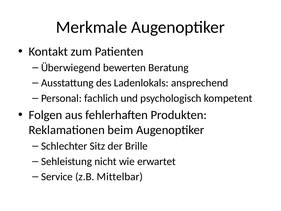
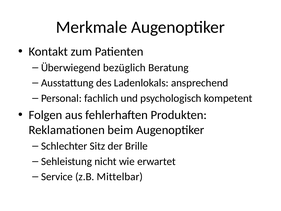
bewerten: bewerten -> bezüglich (124, 68)
